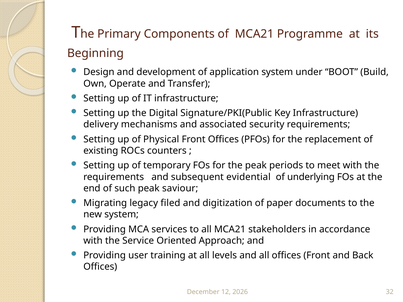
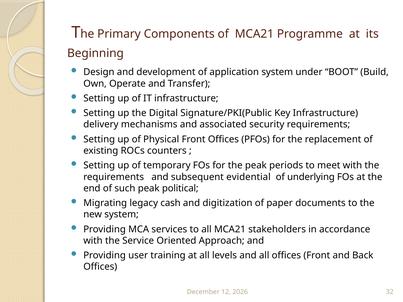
saviour: saviour -> political (180, 188)
filed: filed -> cash (171, 203)
